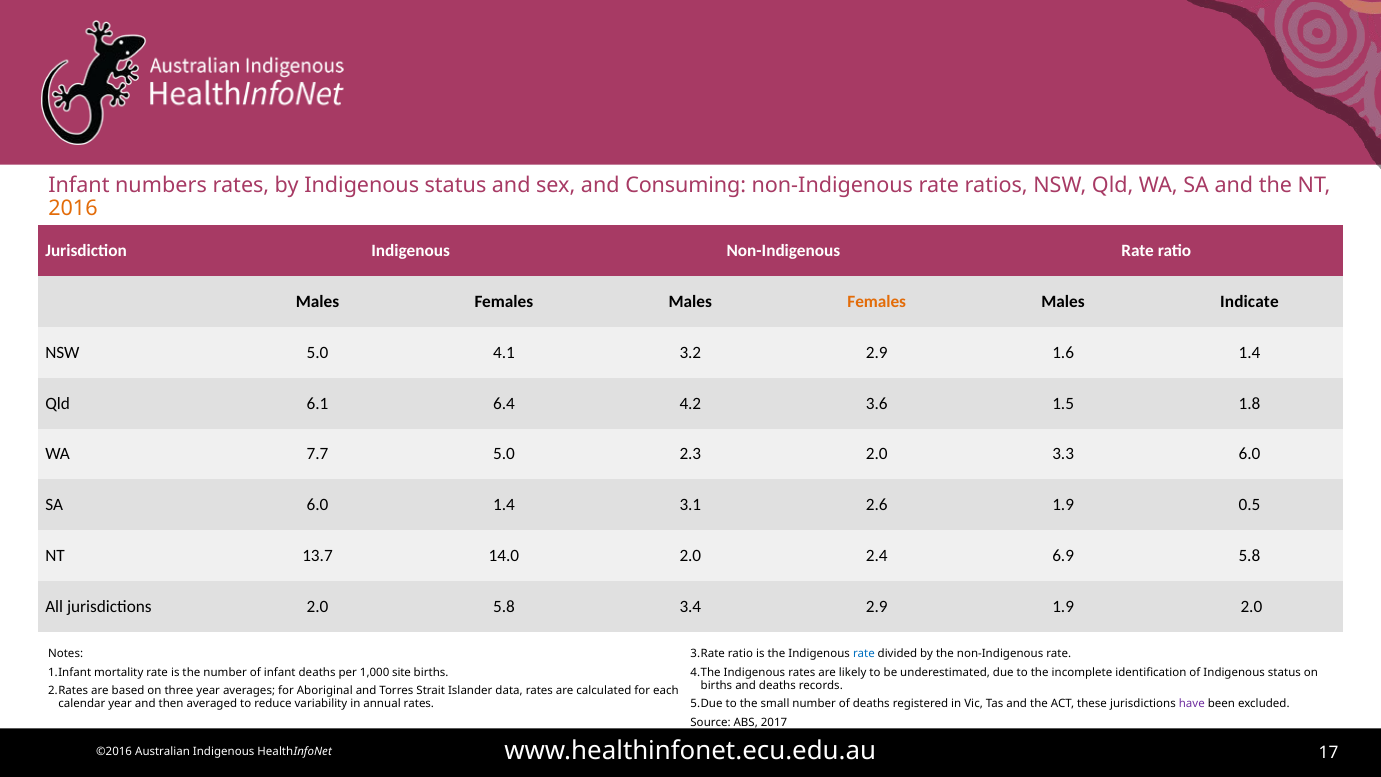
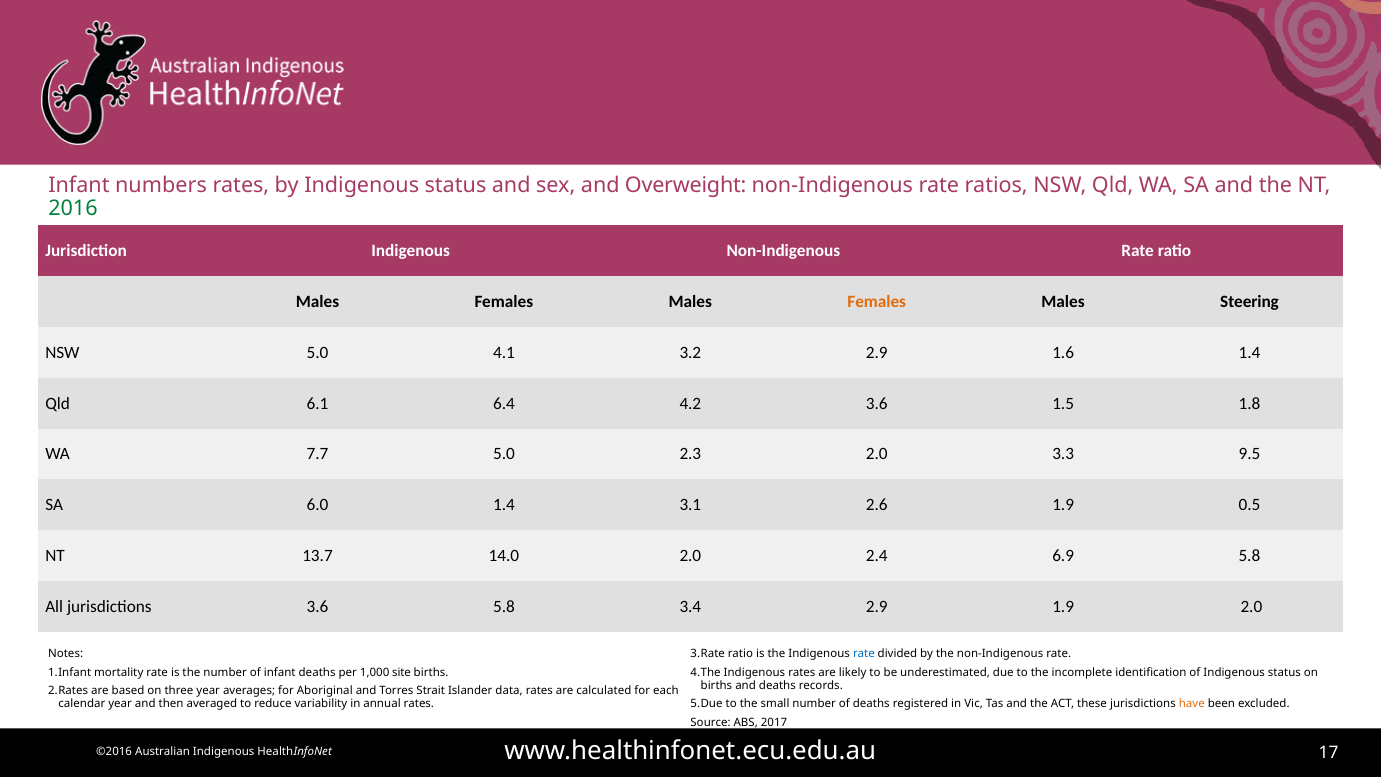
Consuming: Consuming -> Overweight (686, 185)
2016 colour: orange -> green (73, 208)
Indicate: Indicate -> Steering (1250, 302)
3.3 6.0: 6.0 -> 9.5 (1250, 454)
jurisdictions 2.0: 2.0 -> 3.6 (318, 607)
have colour: purple -> orange (1192, 704)
